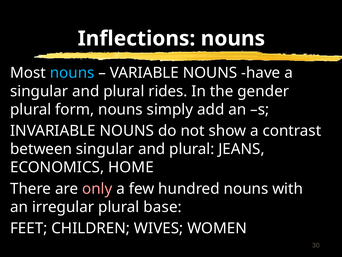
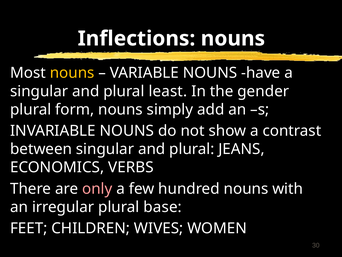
nouns colour: light blue -> yellow (72, 73)
rides: rides -> least (168, 91)
HOME: HOME -> VERBS (131, 167)
